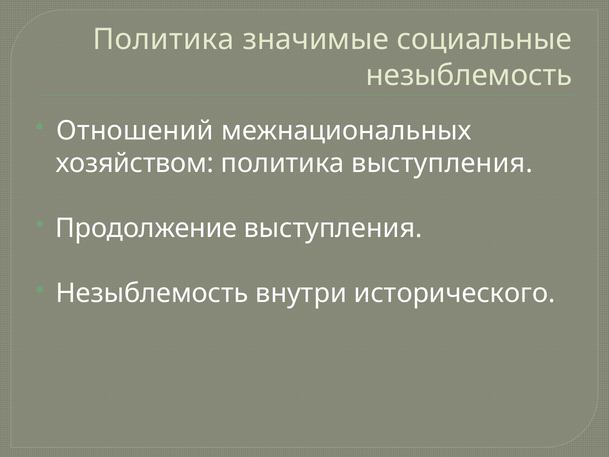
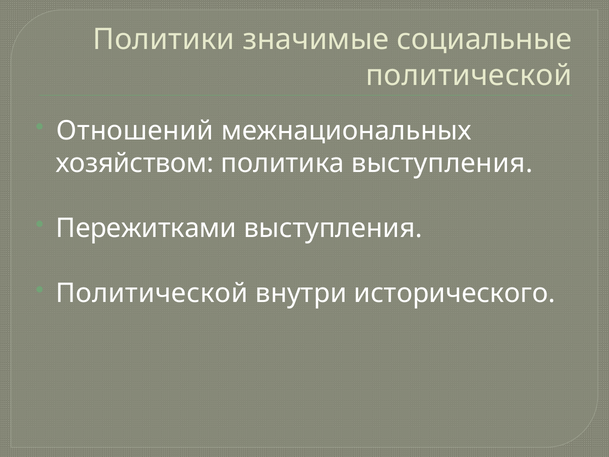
Политика: Политика -> Политики (164, 40)
незыблемость: незыблемость -> политической (469, 75)
Продолжение: Продолжение -> Пережитками (146, 228)
Незыблемость: Незыблемость -> Политической (152, 293)
